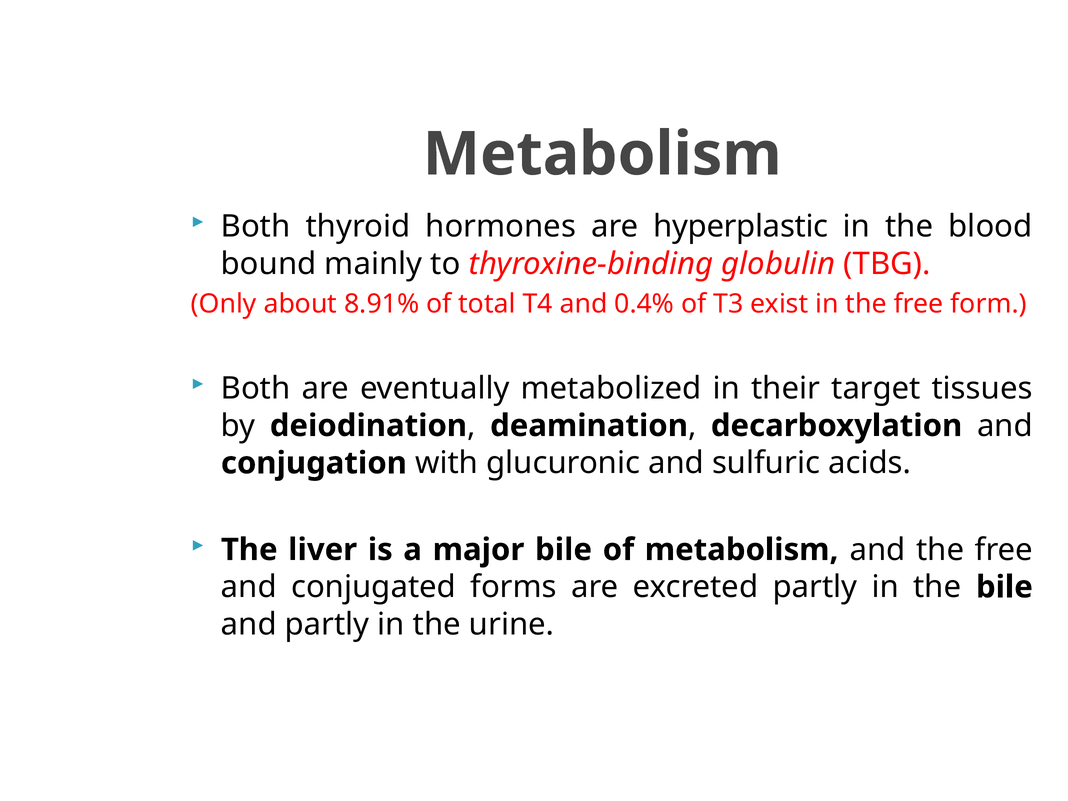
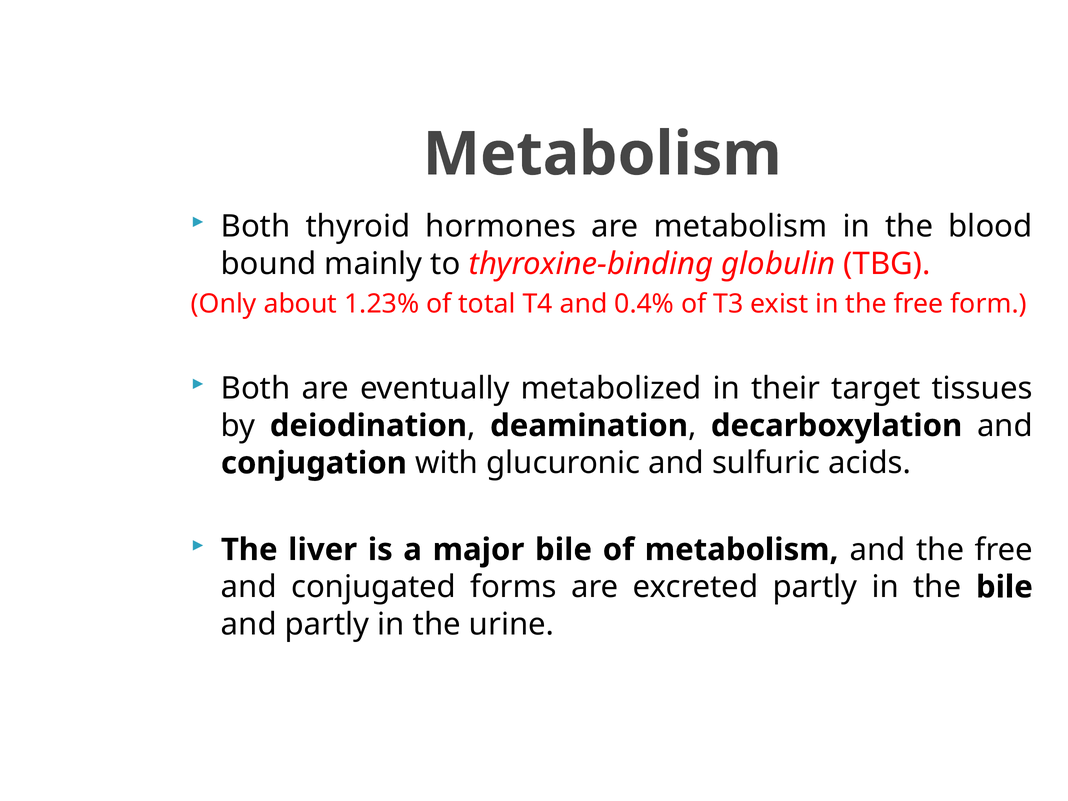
are hyperplastic: hyperplastic -> metabolism (741, 226)
8.91%: 8.91% -> 1.23% (382, 304)
